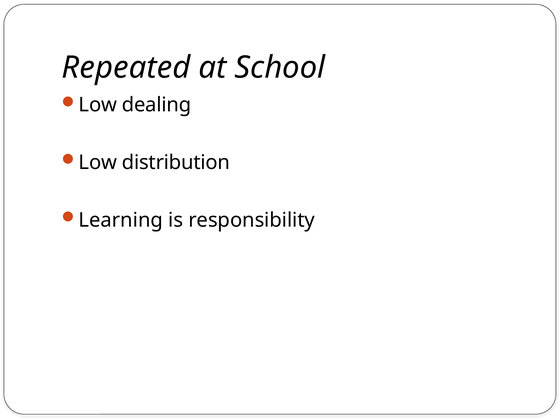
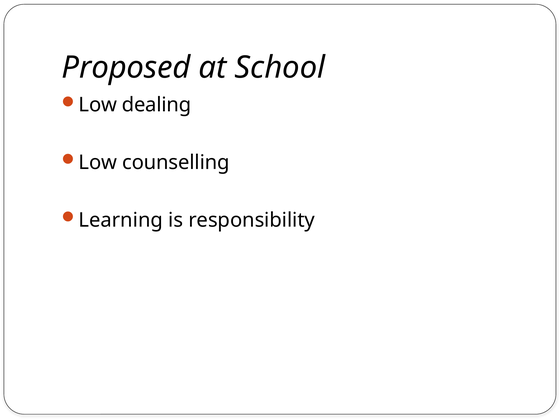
Repeated: Repeated -> Proposed (126, 68)
distribution: distribution -> counselling (176, 163)
